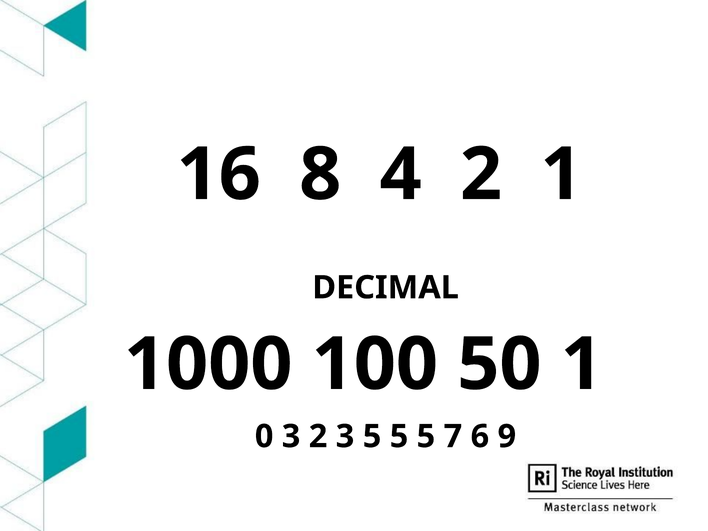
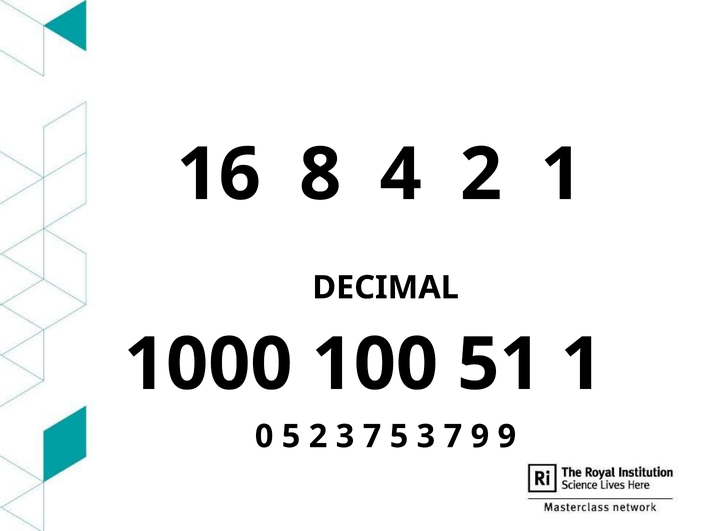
50: 50 -> 51 (499, 365)
0 3: 3 -> 5 (291, 436)
2 3 5: 5 -> 7 (372, 436)
5: 5 -> 3 (426, 436)
7 6: 6 -> 9 (480, 436)
